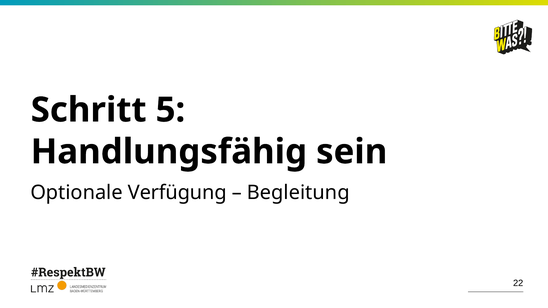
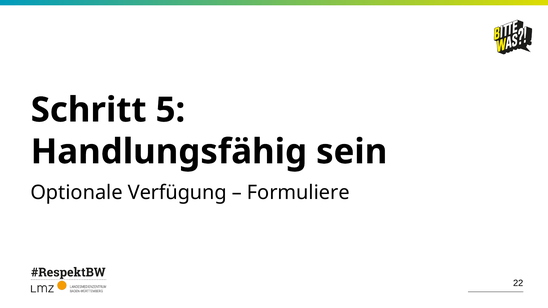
Begleitung: Begleitung -> Formuliere (298, 193)
